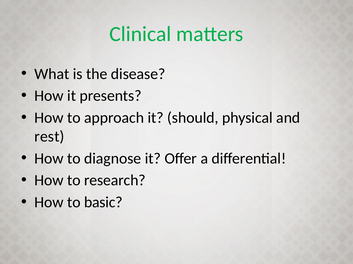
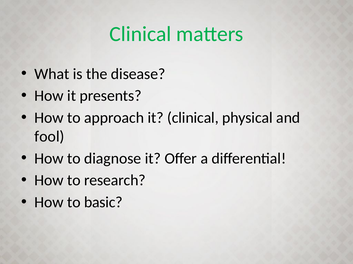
it should: should -> clinical (193, 118)
rest: rest -> fool (49, 137)
